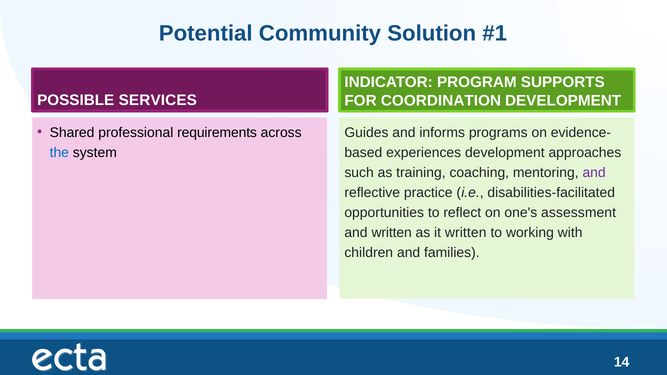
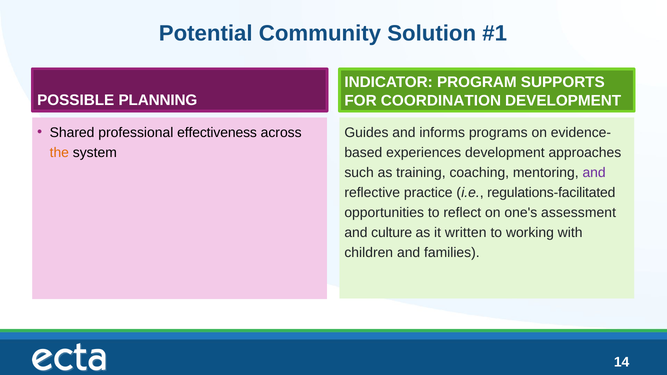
SERVICES: SERVICES -> PLANNING (158, 100)
requirements: requirements -> effectiveness (217, 133)
the colour: blue -> orange (59, 153)
disabilities-facilitated: disabilities-facilitated -> regulations-facilitated (551, 193)
and written: written -> culture (392, 233)
